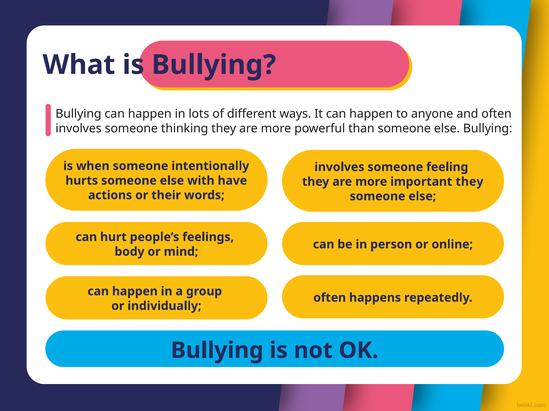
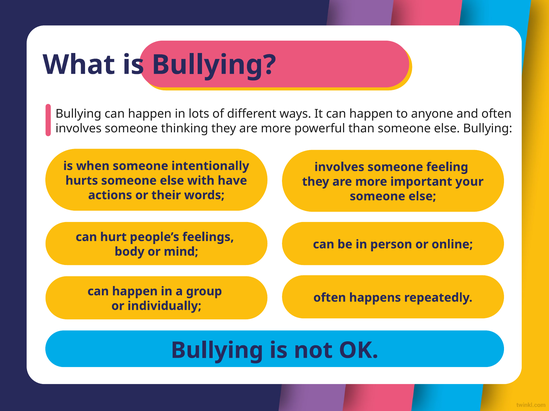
important they: they -> your (469, 182)
